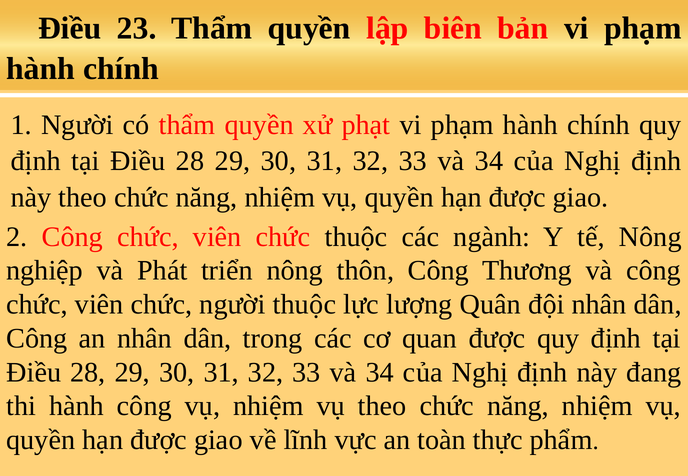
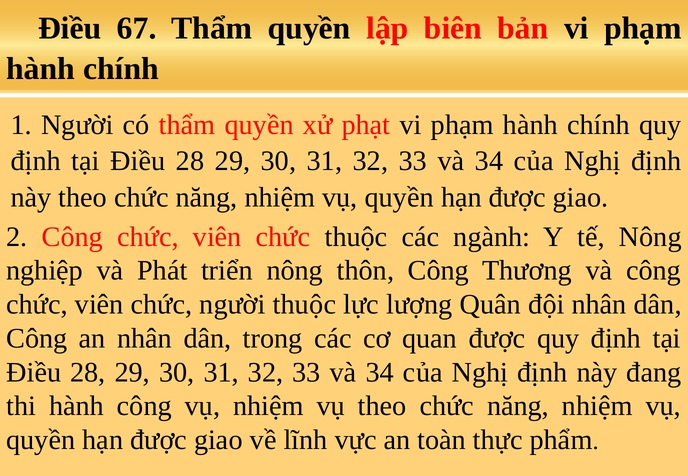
23: 23 -> 67 (137, 28)
